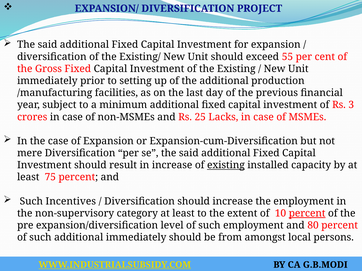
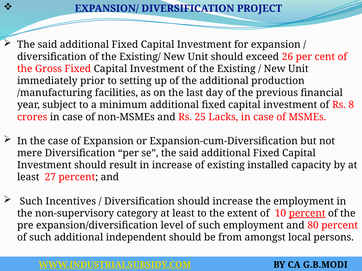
55: 55 -> 26 (287, 57)
3: 3 -> 8 (351, 105)
existing underline: present -> none (226, 165)
75: 75 -> 27 (50, 178)
additional immediately: immediately -> independent (136, 238)
